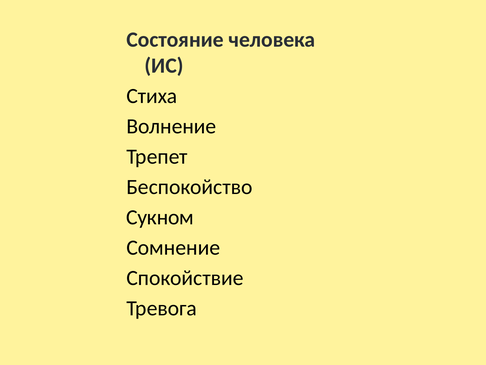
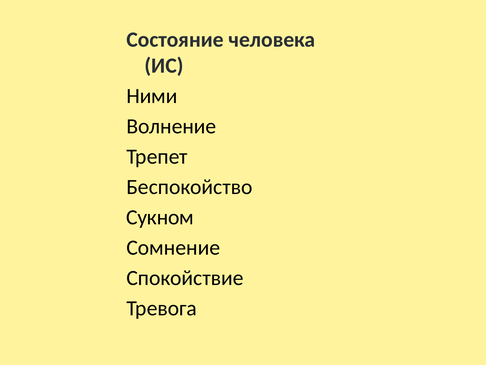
Стиха: Стиха -> Ними (152, 96)
